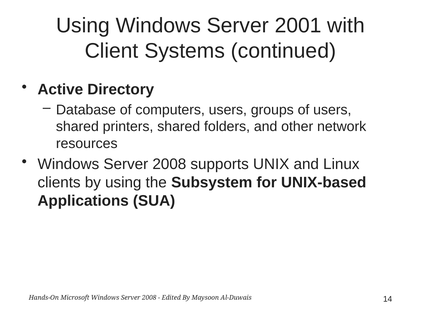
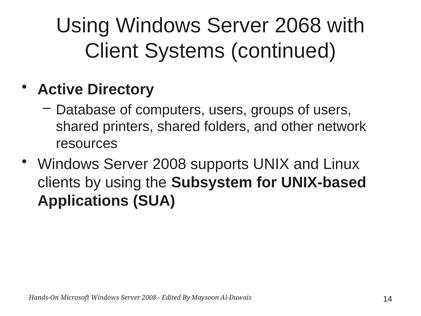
2001: 2001 -> 2068 (298, 26)
